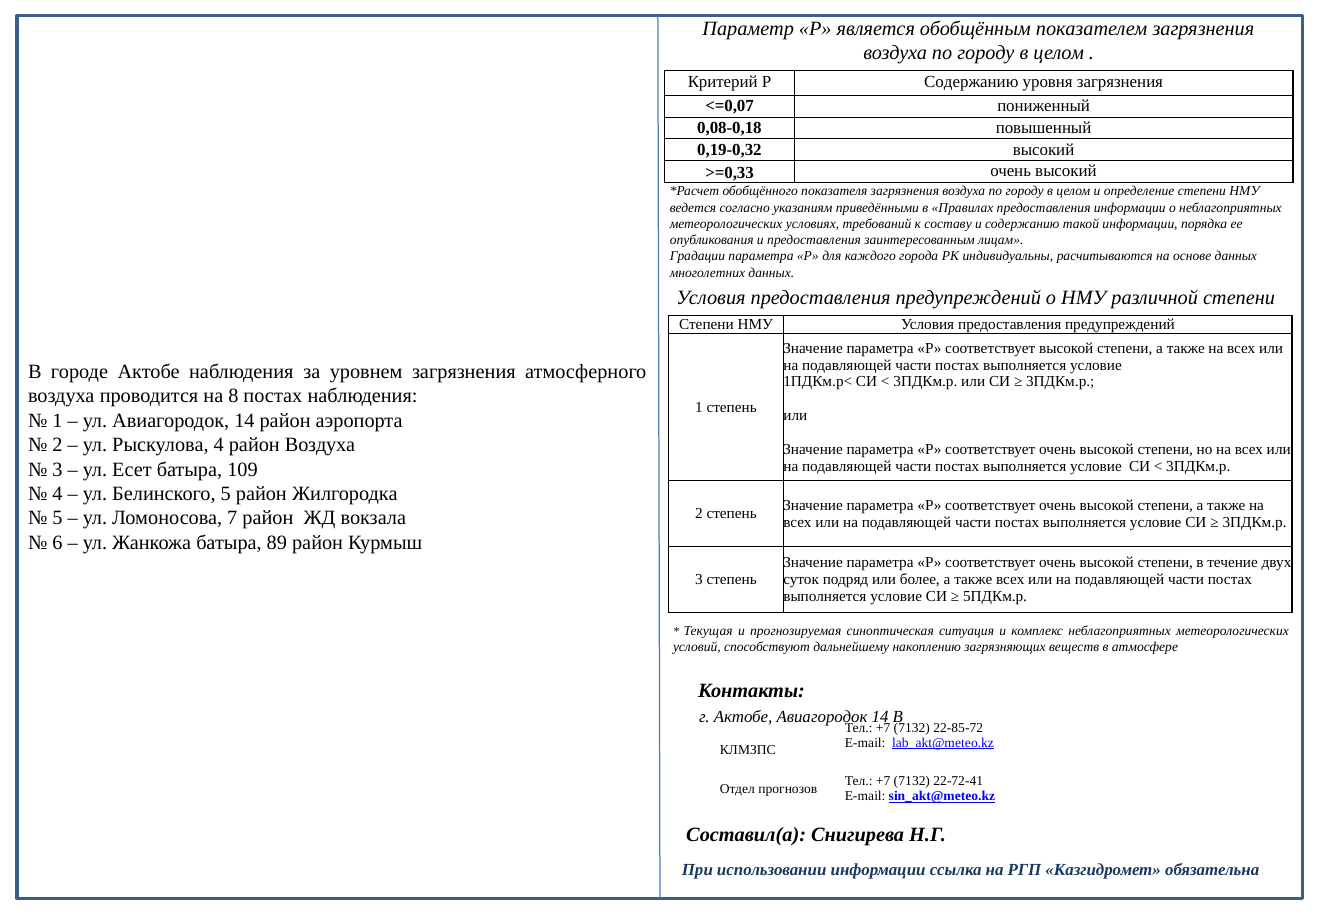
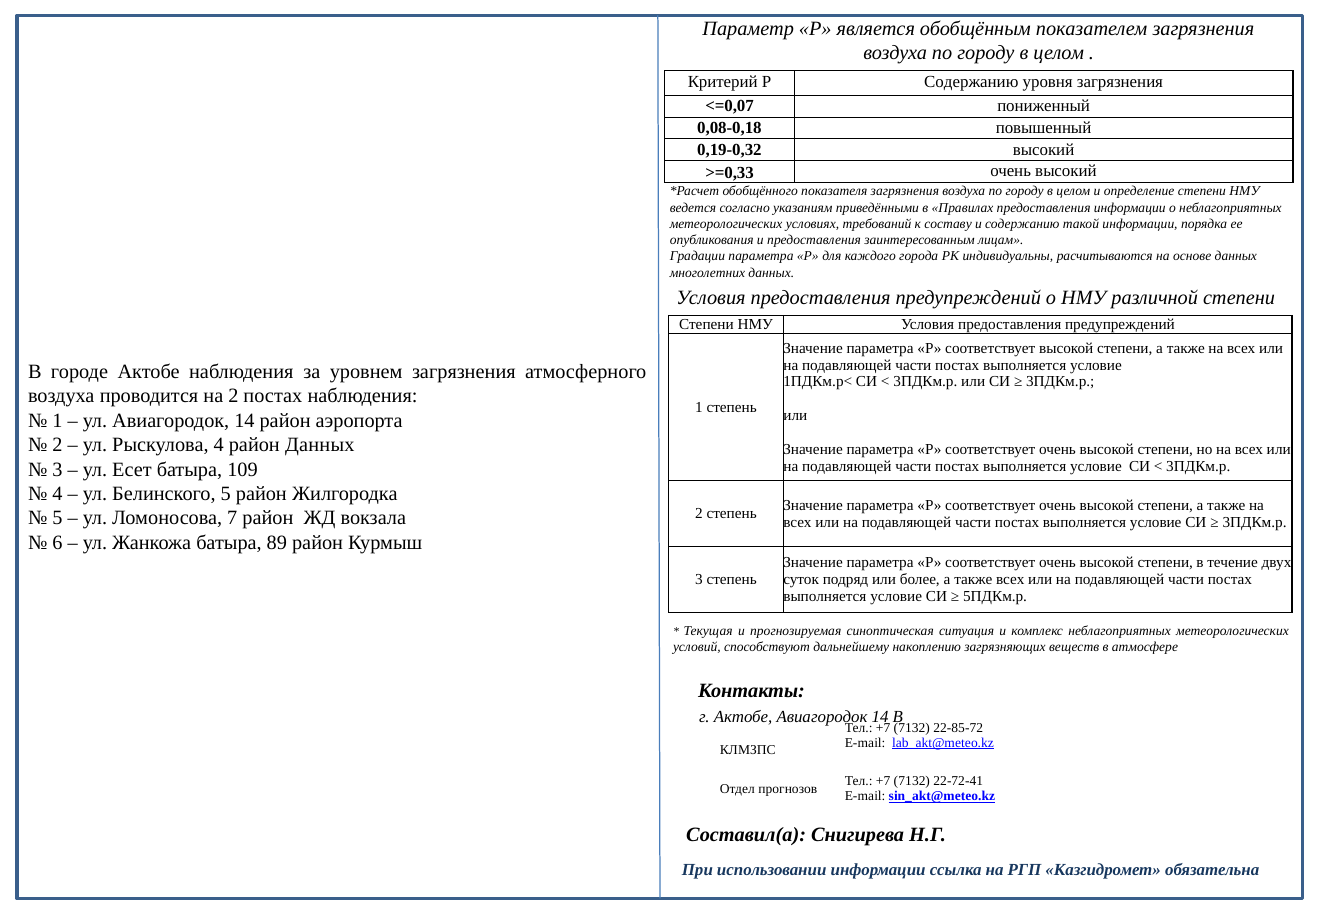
на 8: 8 -> 2 (233, 396)
район Воздуха: Воздуха -> Данных (320, 445)
